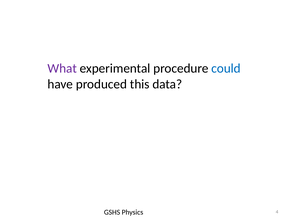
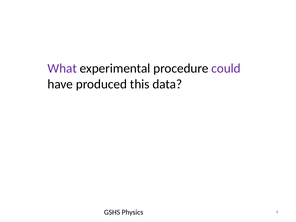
could colour: blue -> purple (226, 68)
